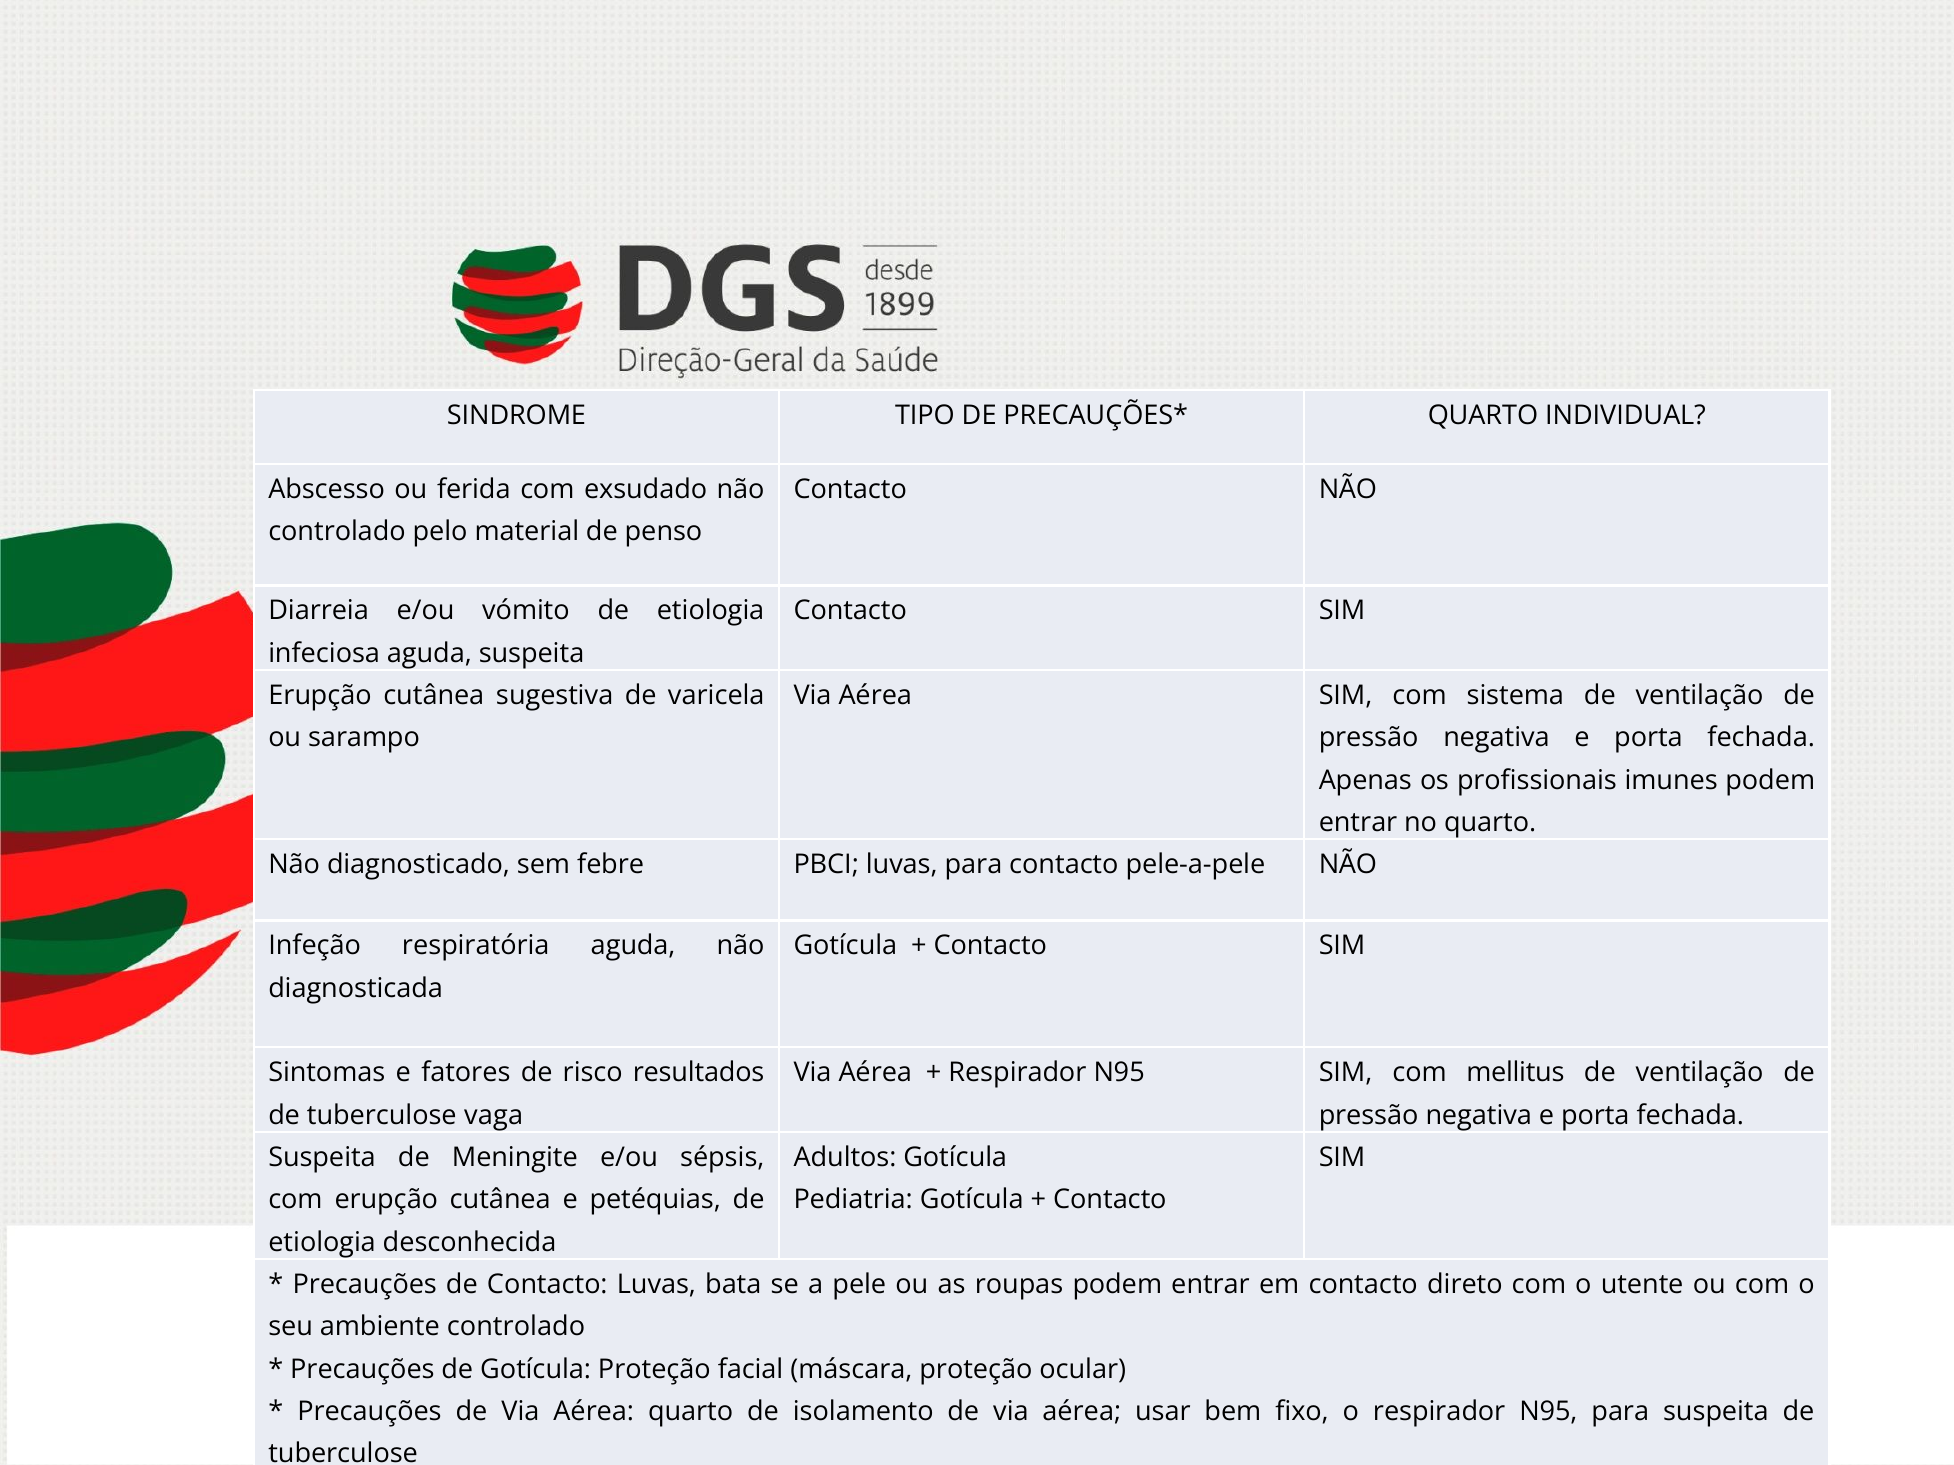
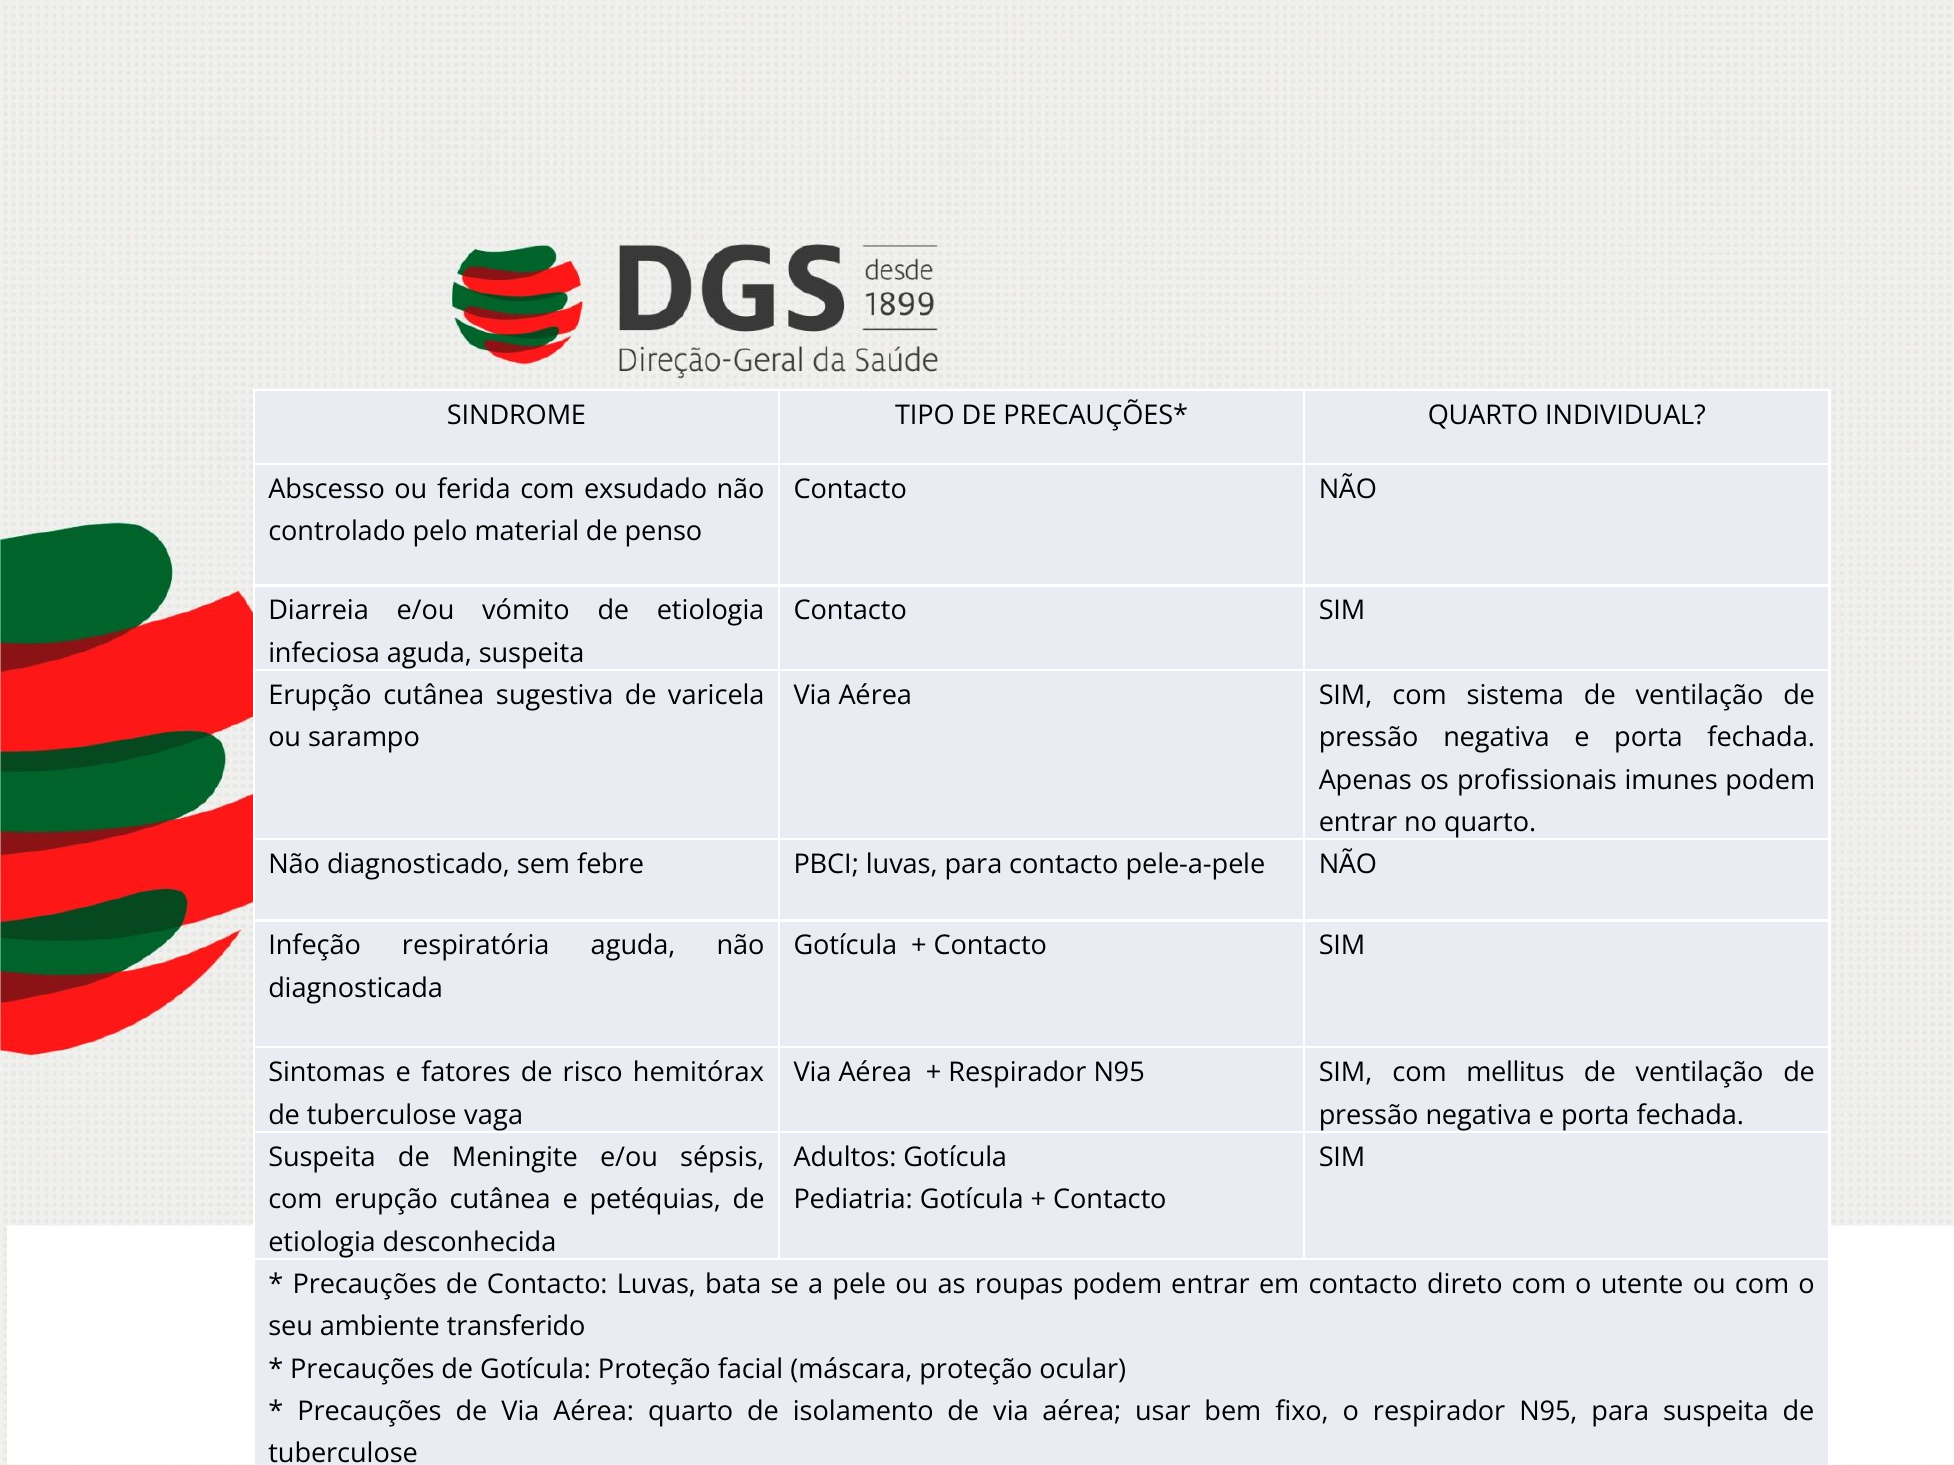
resultados: resultados -> hemitórax (698, 1073)
ambiente controlado: controlado -> transferido (516, 1327)
